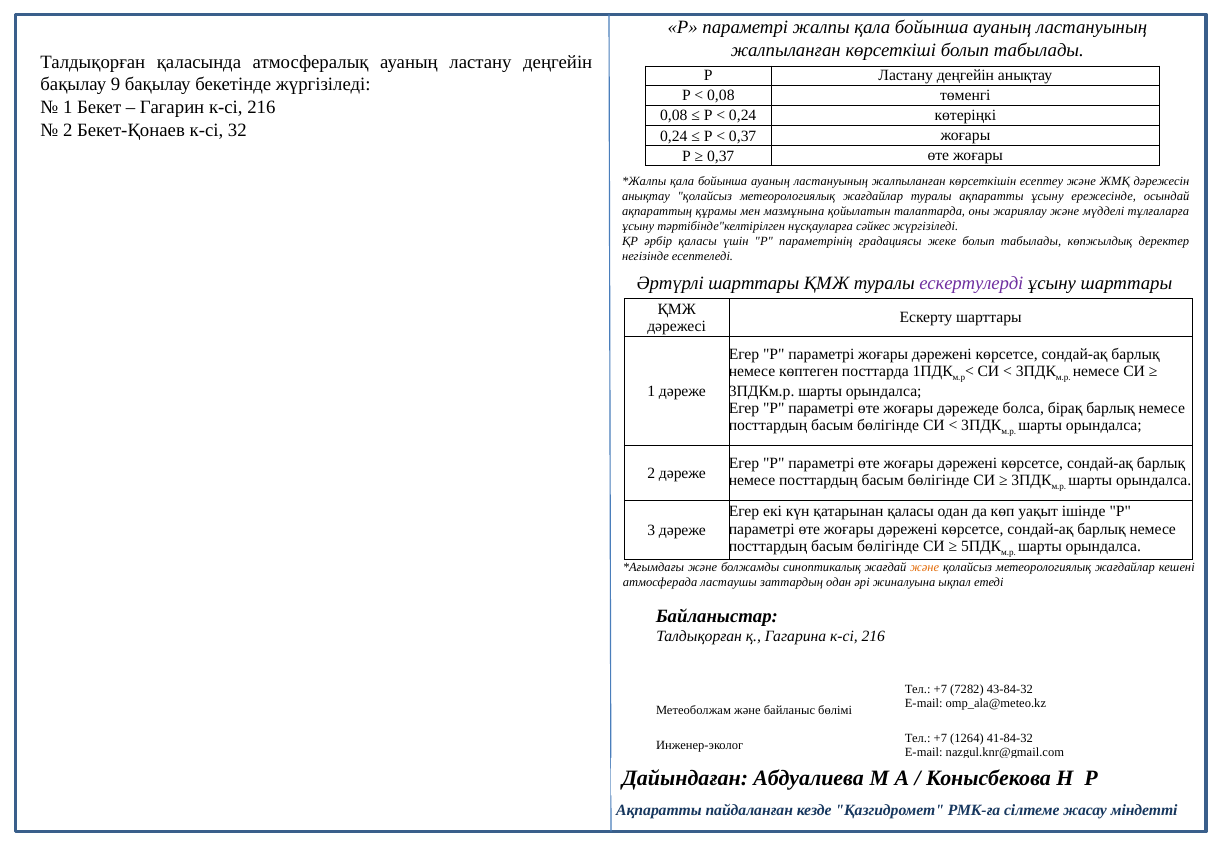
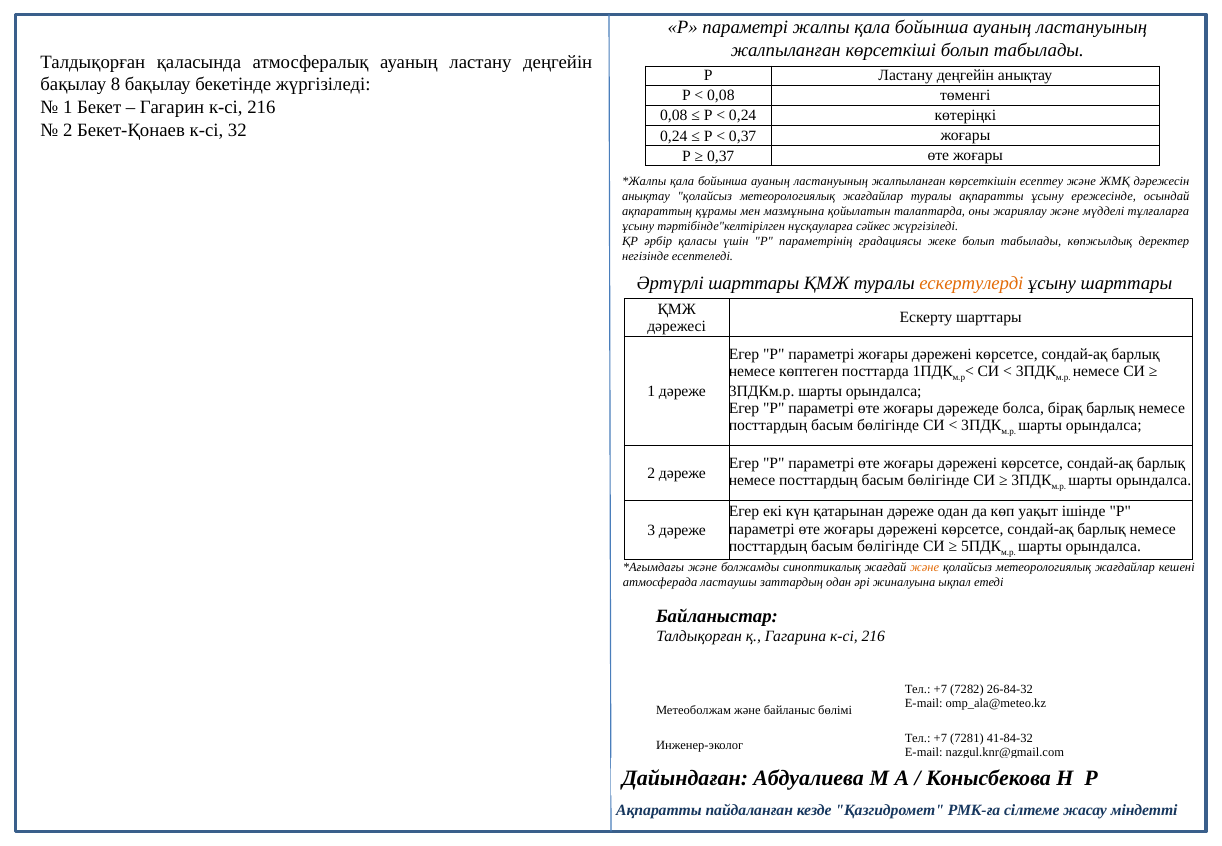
9: 9 -> 8 (116, 85)
ескертулерді colour: purple -> orange (971, 283)
қатарынан қаласы: қаласы -> дәреже (911, 512)
43-84-32: 43-84-32 -> 26-84-32 (1010, 690)
1264: 1264 -> 7281 (967, 739)
